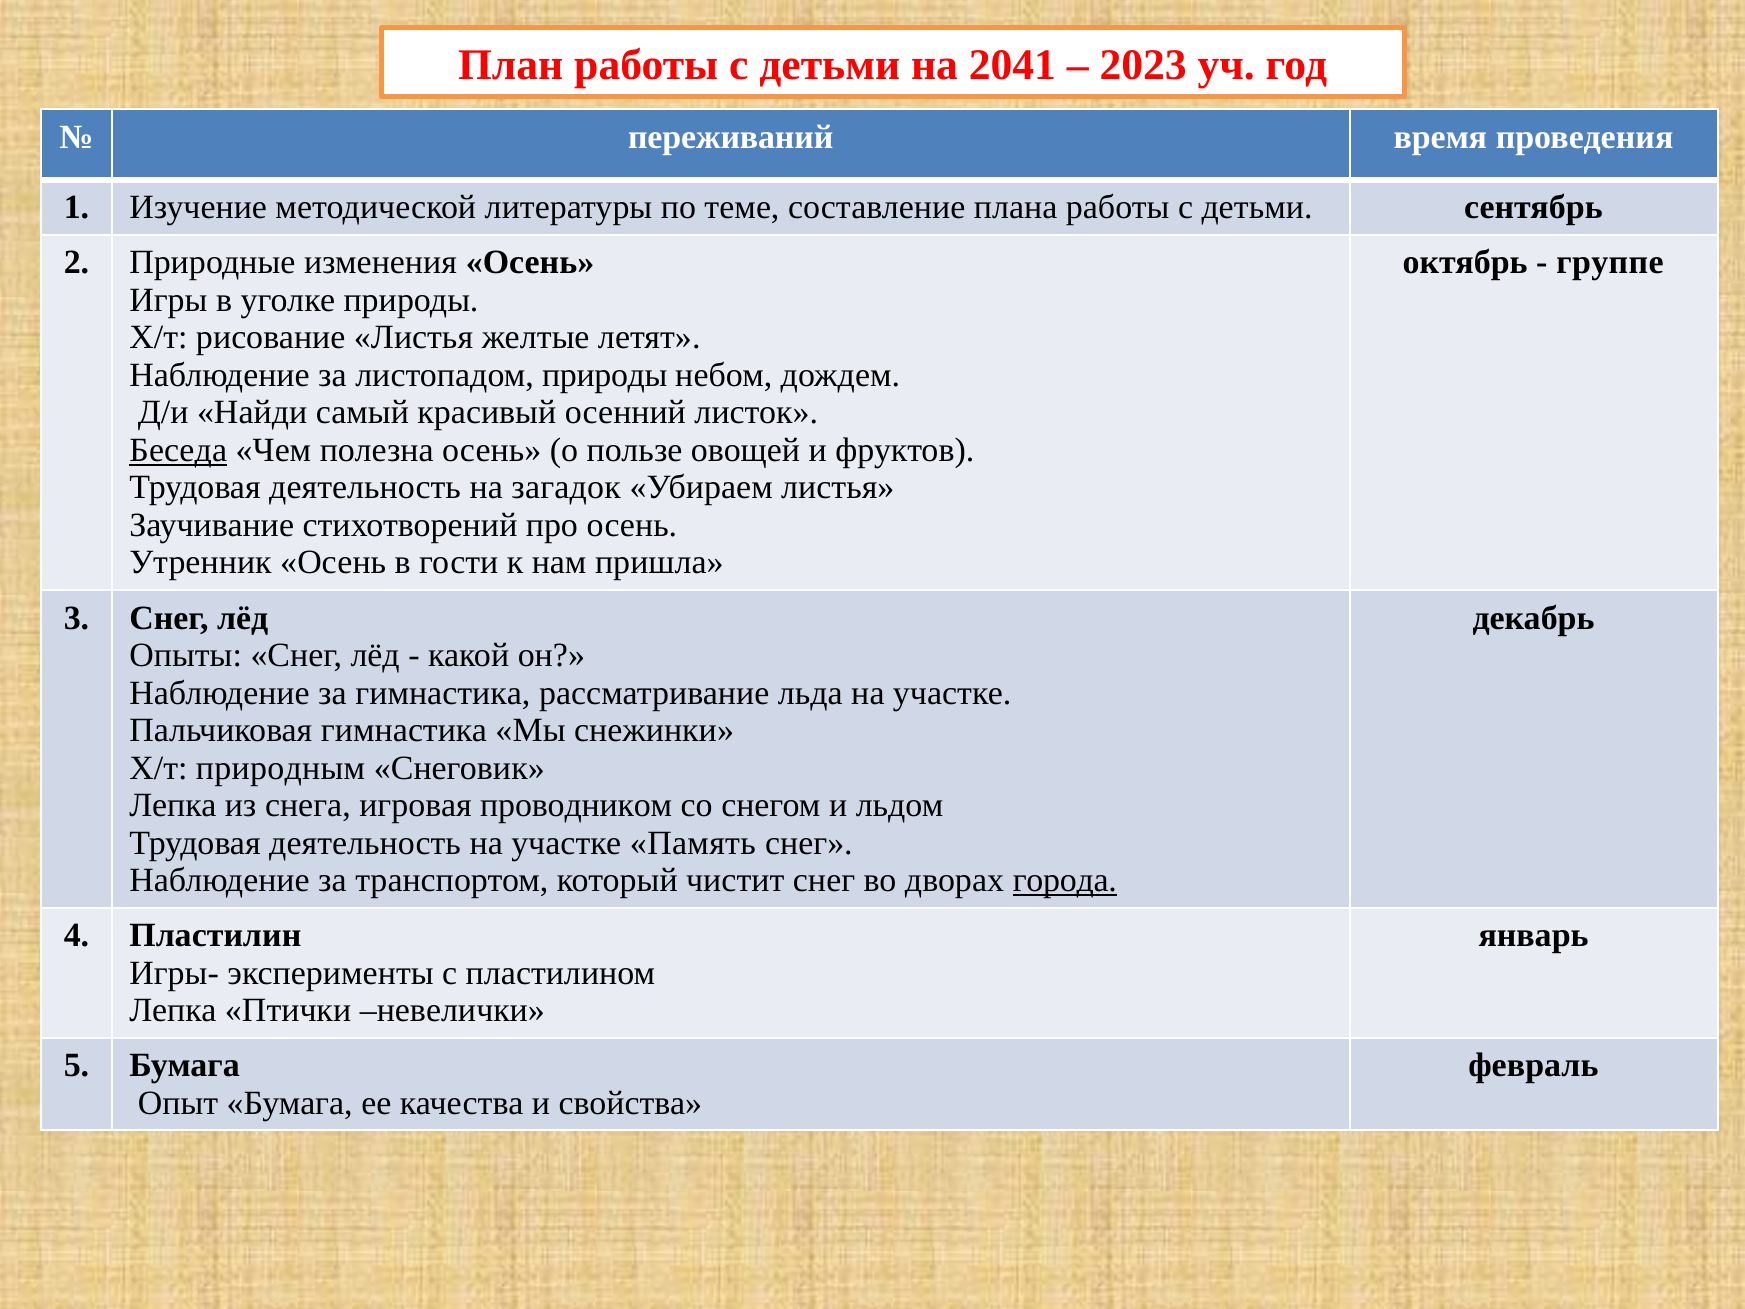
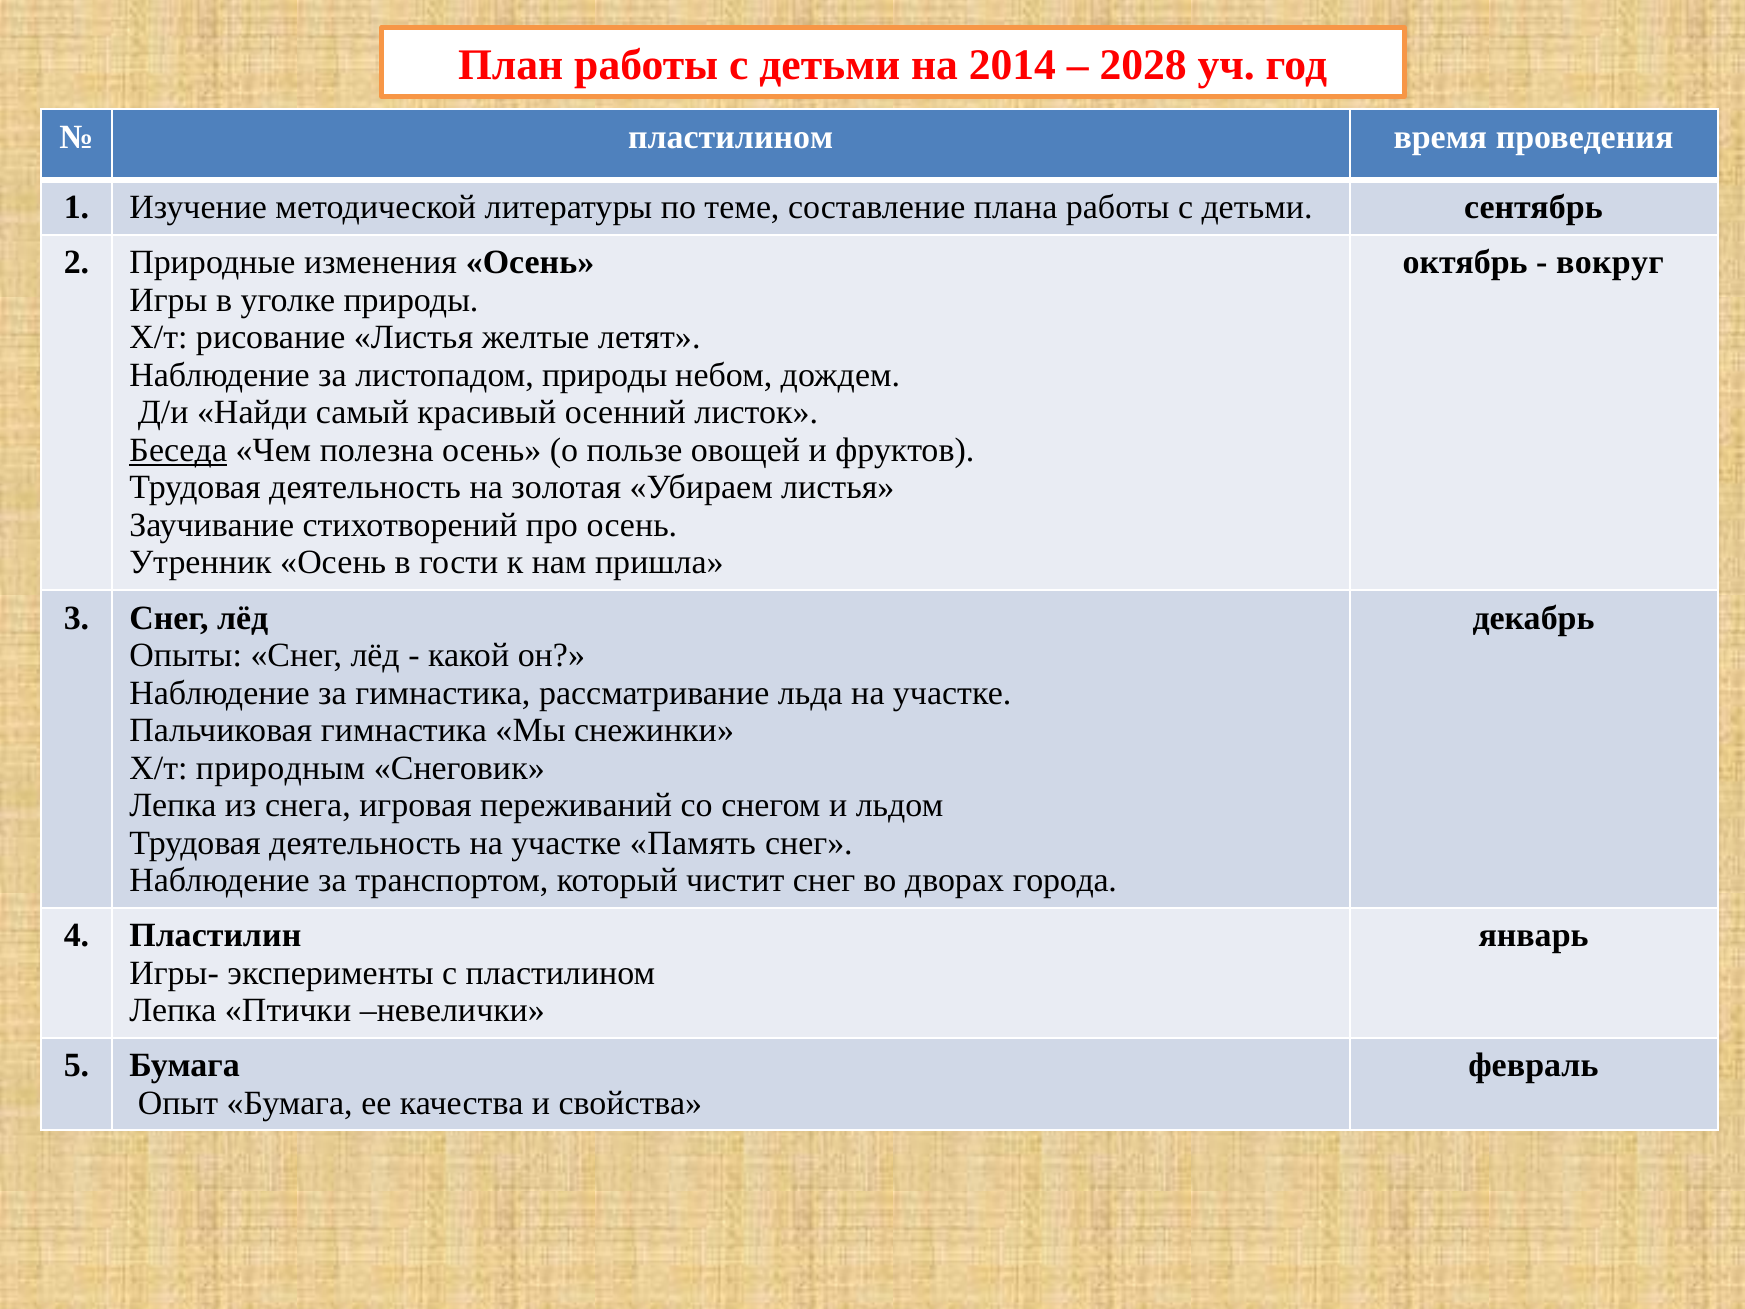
2041: 2041 -> 2014 (1012, 65)
2023: 2023 -> 2028 (1143, 65)
переживаний: переживаний -> пластилином (731, 137)
группе: группе -> вокруг (1610, 263)
загадок: загадок -> золотая (566, 488)
проводником: проводником -> переживаний (576, 805)
города underline: present -> none (1065, 880)
